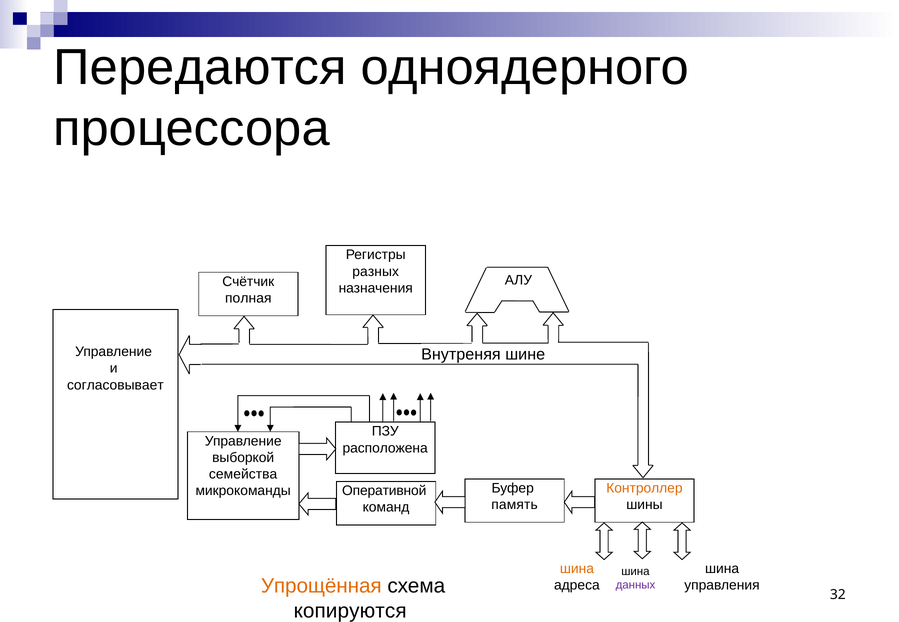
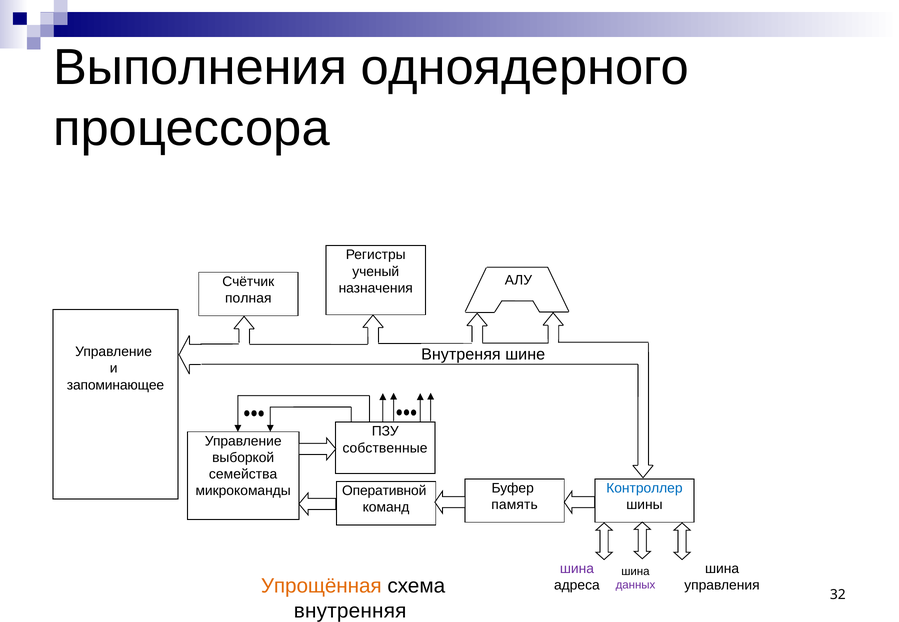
Передаются: Передаются -> Выполнения (200, 68)
разных: разных -> ученый (376, 272)
согласовывает: согласовывает -> запоминающее (115, 385)
расположена: расположена -> собственные (385, 448)
Контроллер colour: orange -> blue (644, 488)
шина colour: orange -> purple (577, 569)
копируются: копируются -> внутренняя (350, 611)
